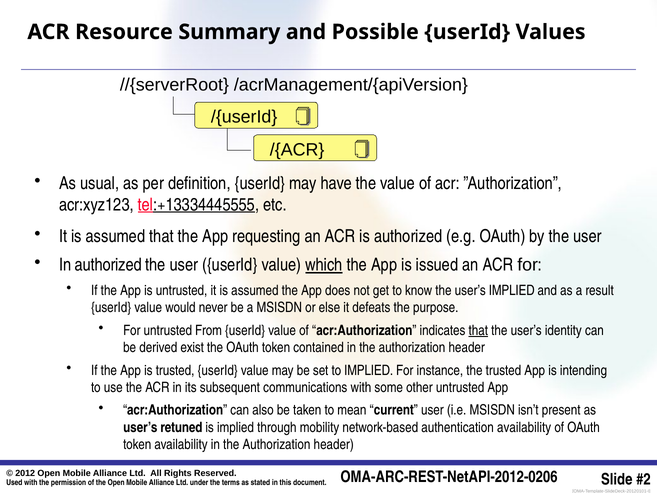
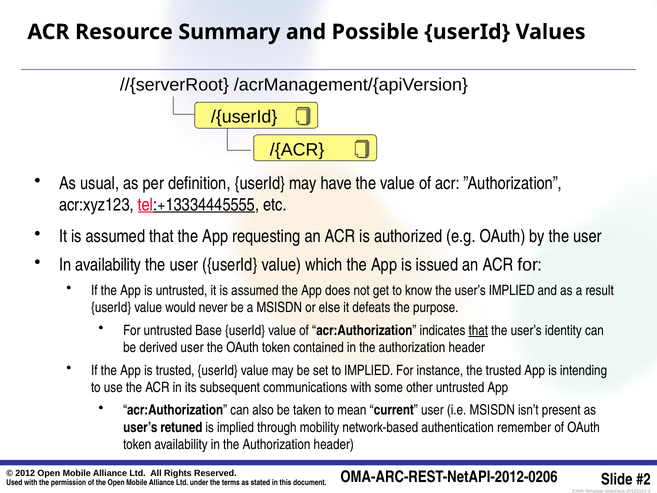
In authorized: authorized -> availability (108, 265)
which underline: present -> none (324, 265)
From: From -> Base (208, 330)
derived exist: exist -> user (192, 347)
authentication availability: availability -> remember (524, 427)
